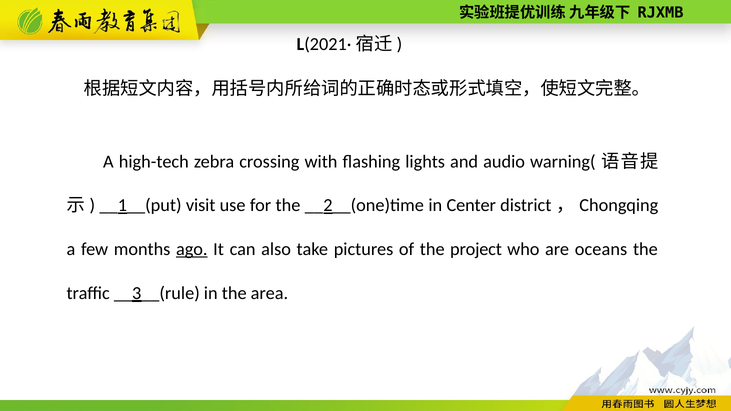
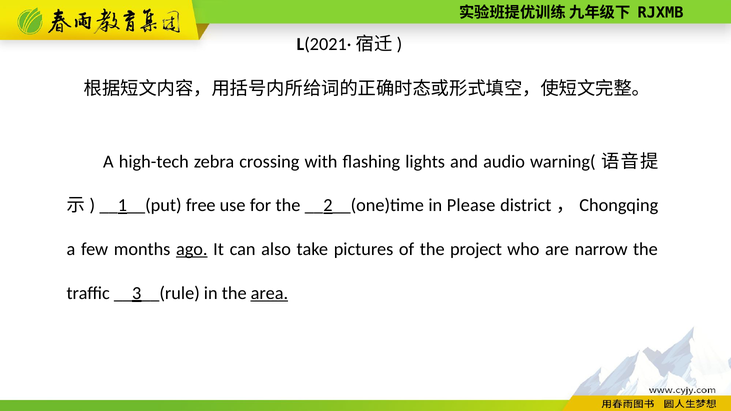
visit: visit -> free (201, 206)
Center: Center -> Please (471, 206)
oceans: oceans -> narrow (601, 249)
area underline: none -> present (269, 293)
